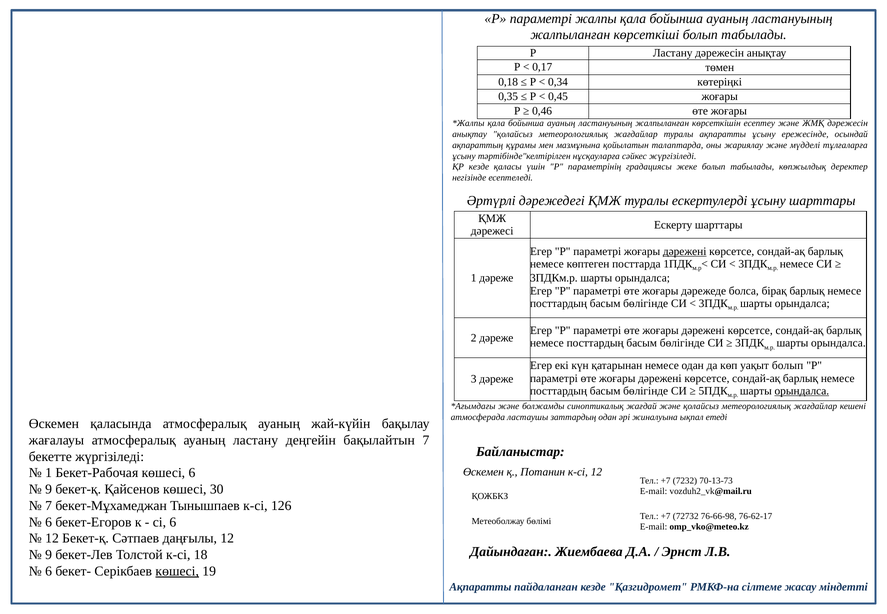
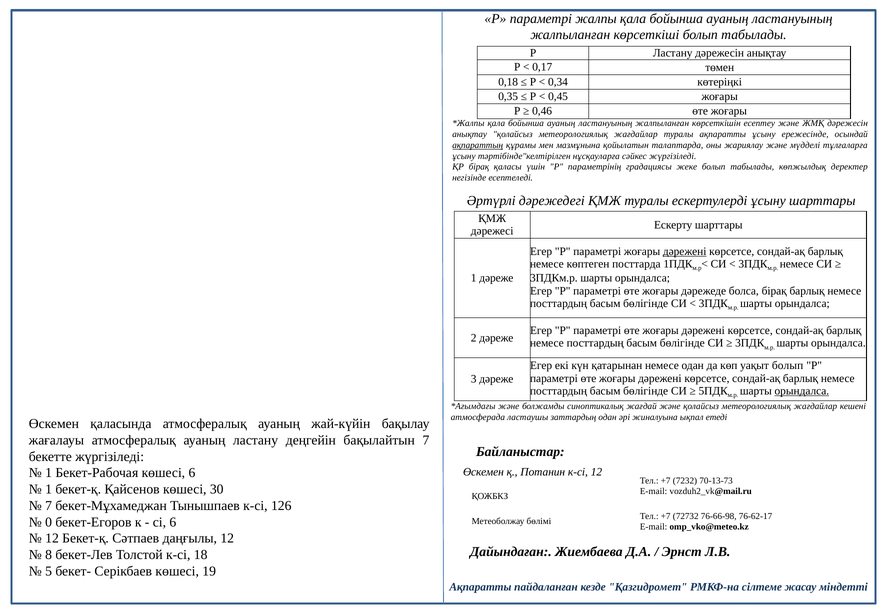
ақпараттың underline: none -> present (478, 145)
ҚР кезде: кезде -> бірақ (479, 167)
9: 9 -> 1 (49, 489)
6: 6 -> 0 (49, 522)
9: 9 -> 8 (49, 555)
6: 6 -> 5 (49, 571)
көшесі underline: present -> none (177, 571)
